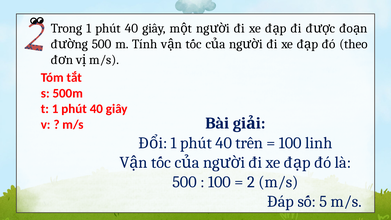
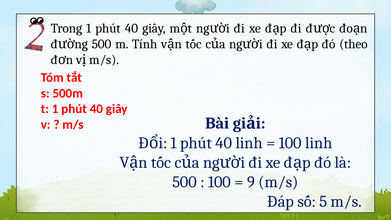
40 trên: trên -> linh (249, 143)
2: 2 -> 9 (251, 182)
